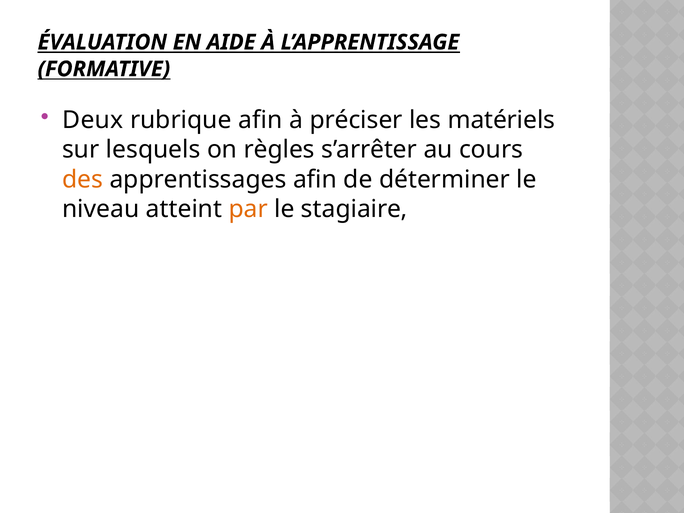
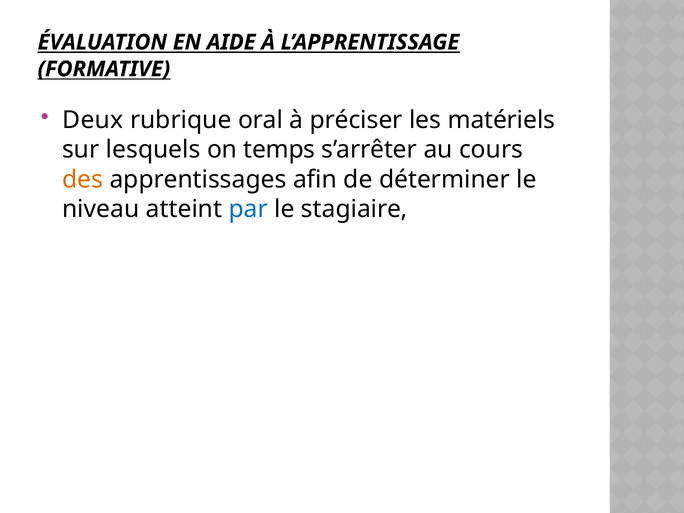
rubrique afin: afin -> oral (261, 120)
règles: règles -> temps (279, 150)
par colour: orange -> blue (248, 209)
